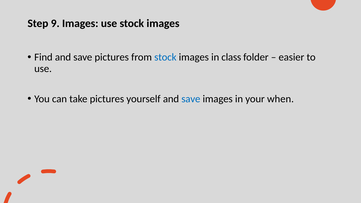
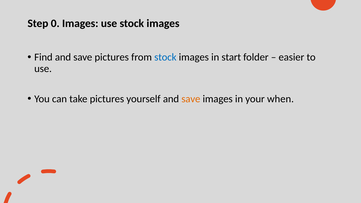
9: 9 -> 0 (55, 23)
class: class -> start (231, 57)
save colour: blue -> orange (191, 99)
